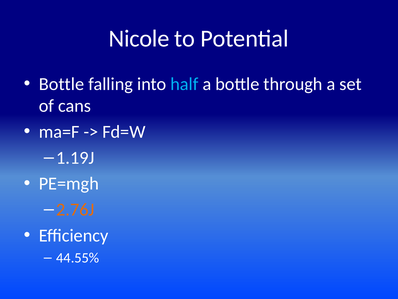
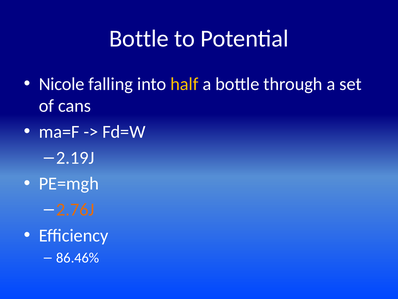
Nicole: Nicole -> Bottle (139, 39)
Bottle: Bottle -> Nicole (62, 84)
half colour: light blue -> yellow (184, 84)
1.19J: 1.19J -> 2.19J (75, 157)
44.55%: 44.55% -> 86.46% (78, 257)
